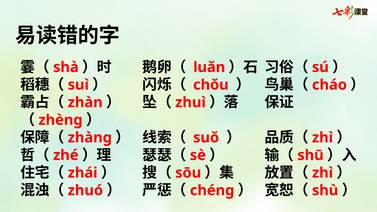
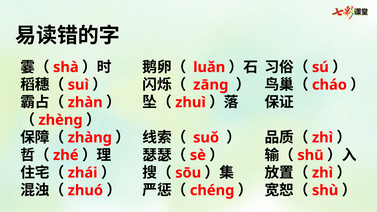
chǒu: chǒu -> zāng (211, 85)
